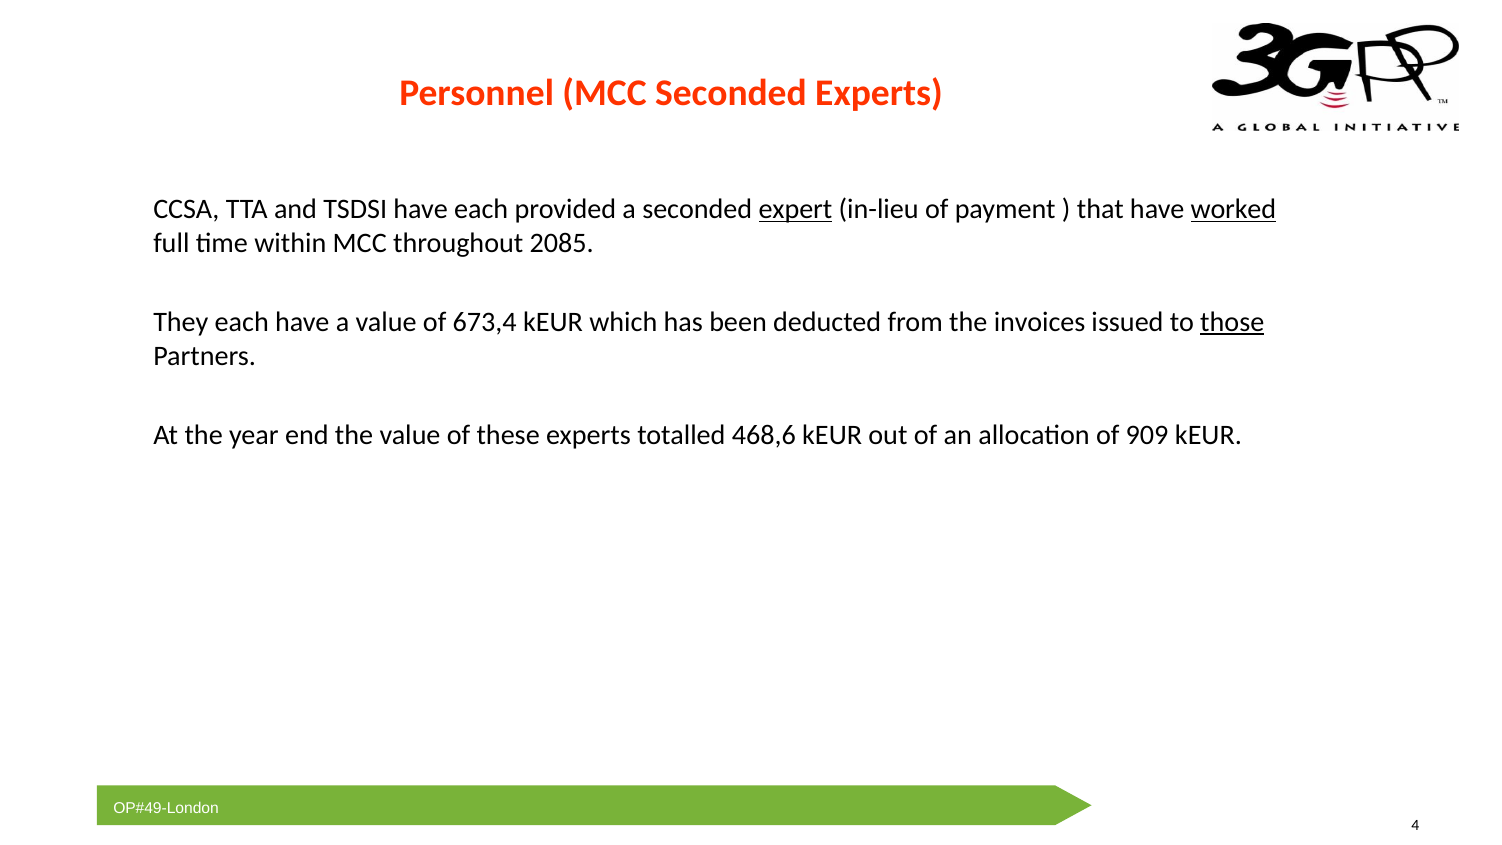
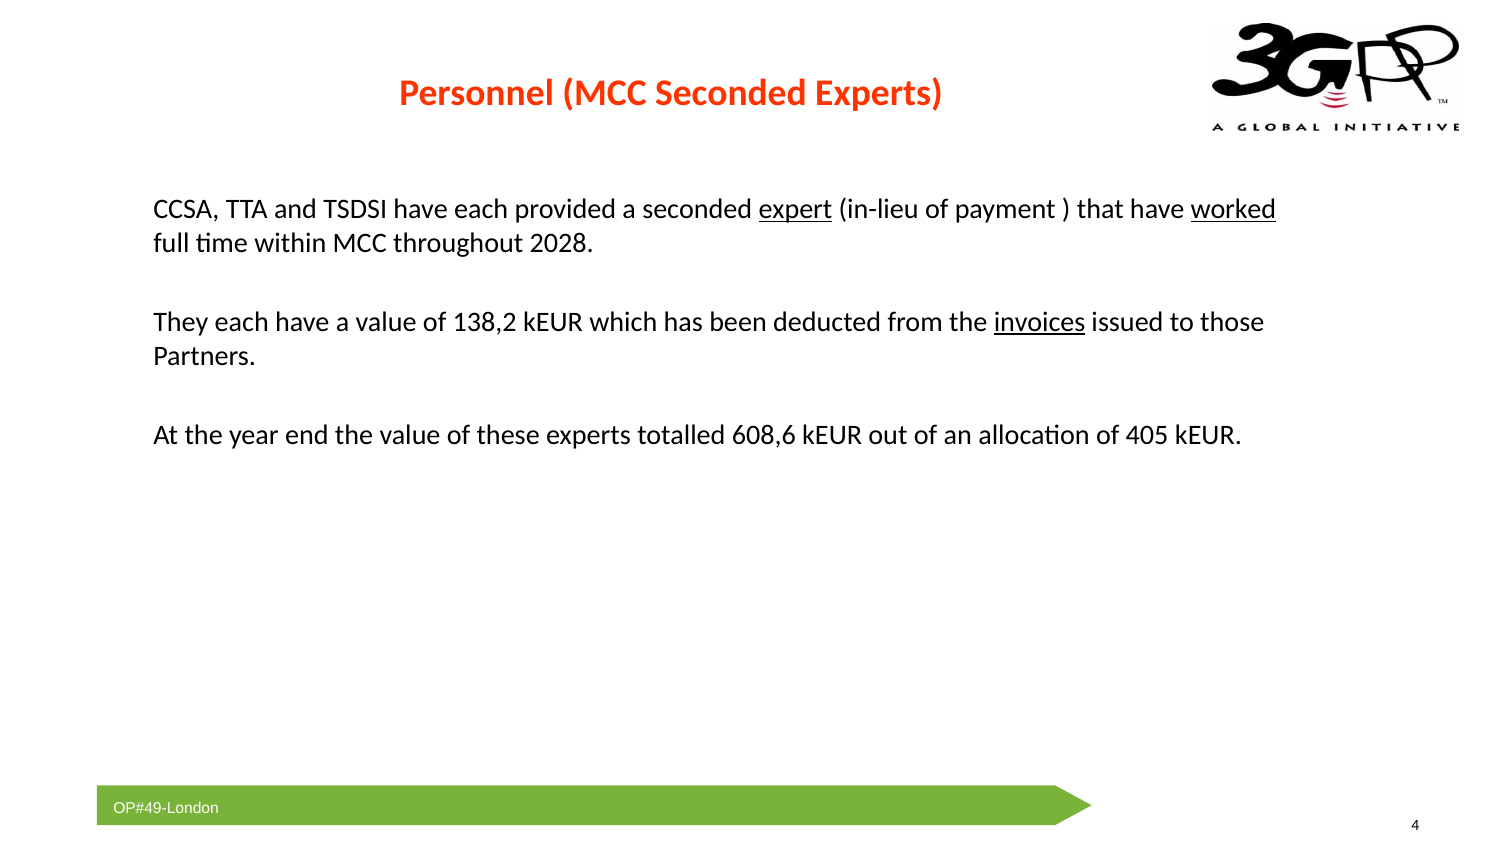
2085: 2085 -> 2028 (562, 243)
673,4: 673,4 -> 138,2 (485, 322)
invoices underline: none -> present (1040, 322)
those underline: present -> none (1232, 322)
468,6: 468,6 -> 608,6 (764, 435)
909: 909 -> 405 (1147, 435)
